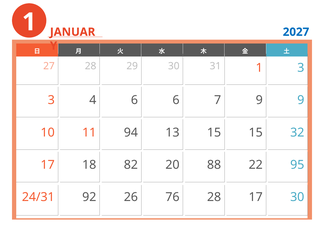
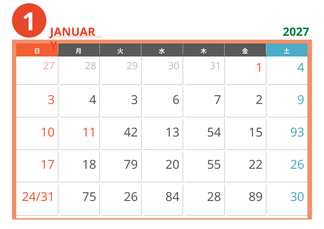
2027 colour: blue -> green (296, 32)
1 3: 3 -> 4 (301, 68)
3 4 6: 6 -> 3 (134, 100)
7 9: 9 -> 2 (259, 100)
94: 94 -> 42 (131, 133)
13 15: 15 -> 54 (214, 133)
32: 32 -> 93 (297, 133)
82: 82 -> 79 (131, 165)
88: 88 -> 55 (214, 165)
22 95: 95 -> 26 (297, 165)
92: 92 -> 75 (89, 197)
76: 76 -> 84 (172, 197)
28 17: 17 -> 89 (256, 197)
